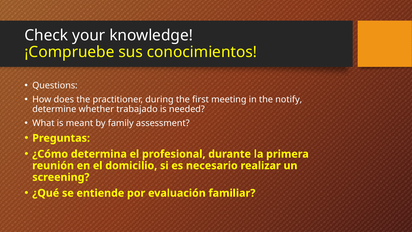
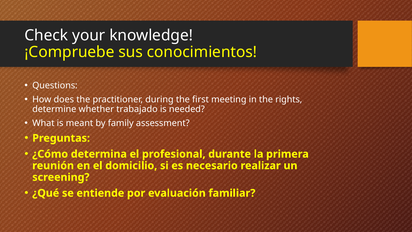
notify: notify -> rights (289, 99)
